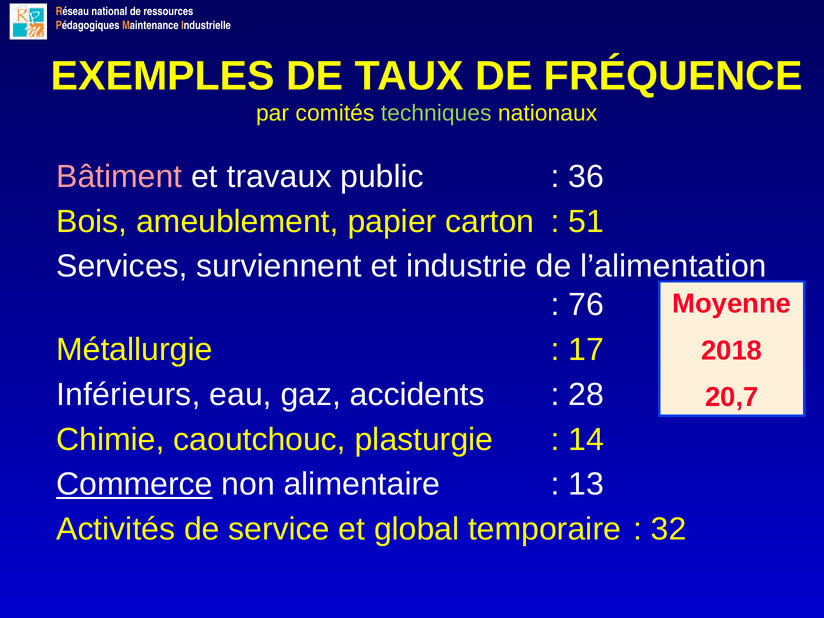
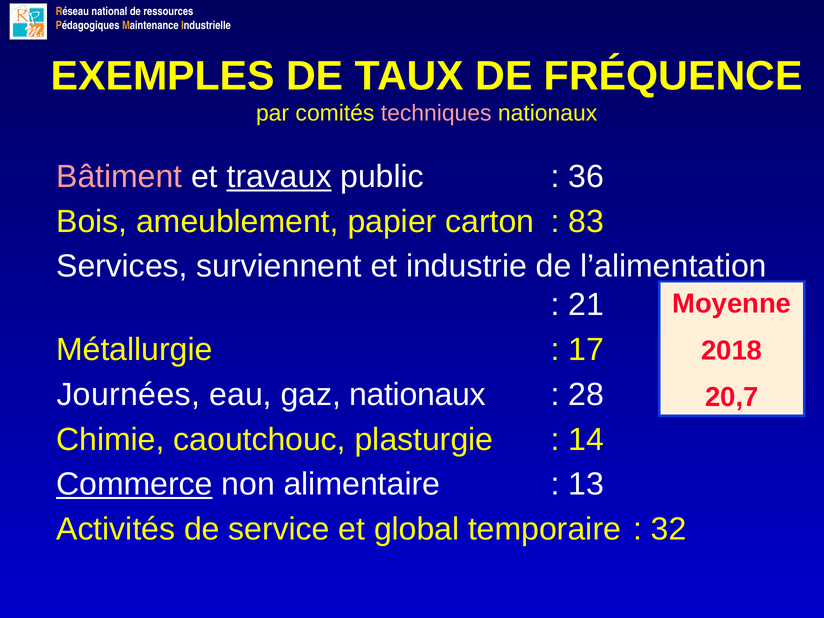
techniques colour: light green -> pink (436, 113)
travaux underline: none -> present (279, 177)
51: 51 -> 83 (586, 221)
76: 76 -> 21 (586, 305)
Inférieurs: Inférieurs -> Journées (128, 395)
gaz accidents: accidents -> nationaux (418, 395)
